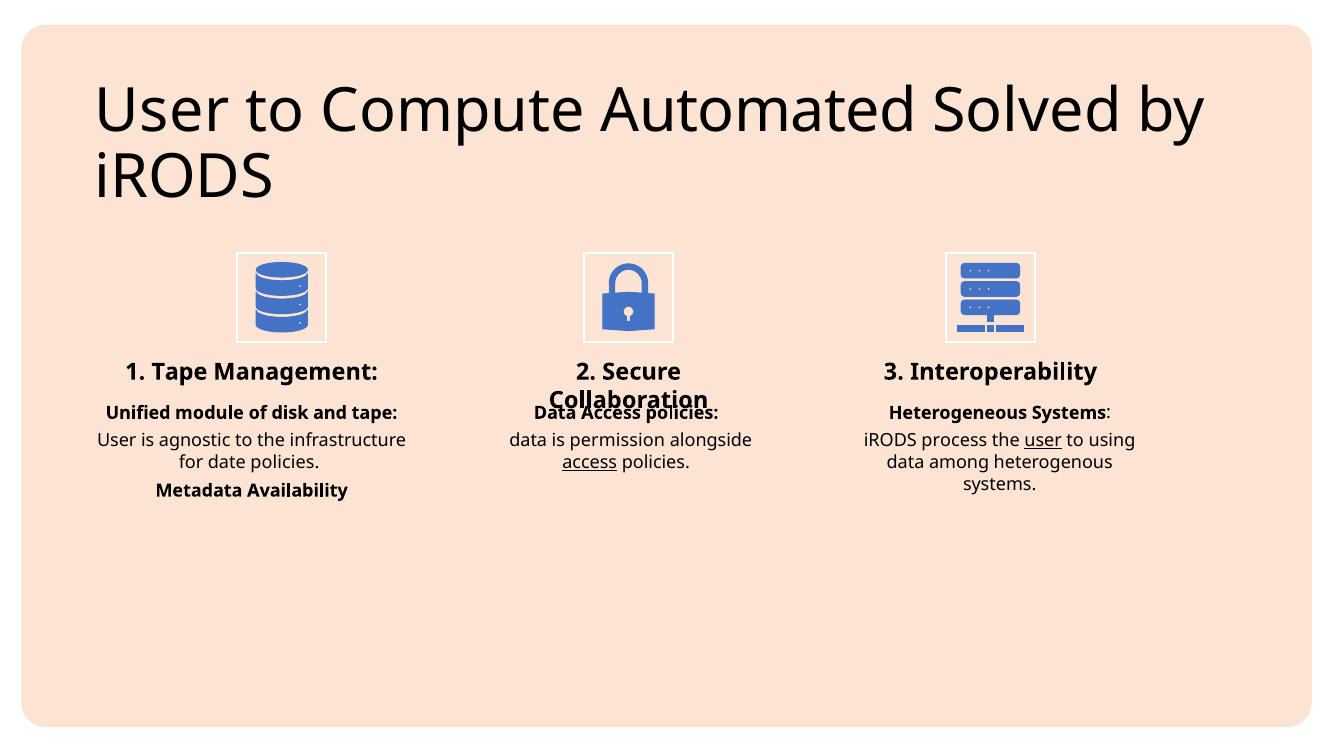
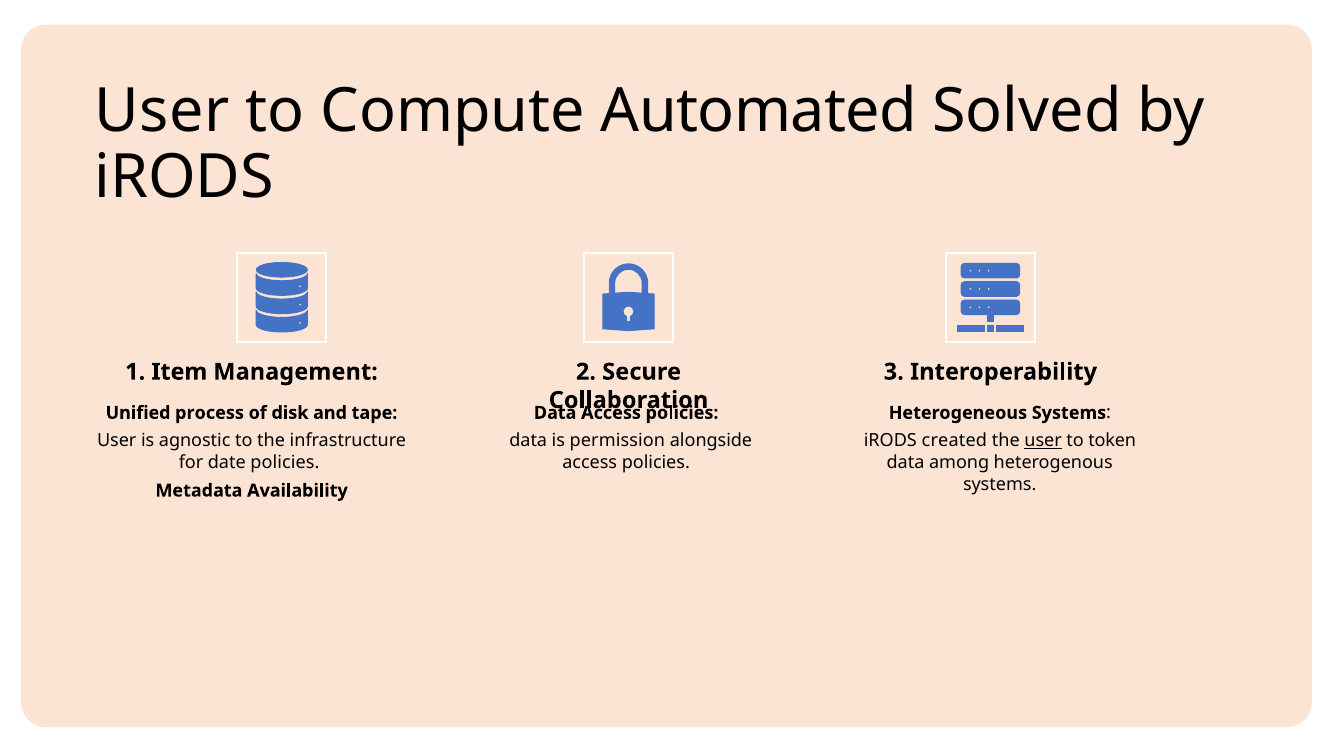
1 Tape: Tape -> Item (179, 372)
module: module -> process (210, 413)
process: process -> created (954, 441)
using: using -> token (1112, 441)
access underline: present -> none (590, 462)
